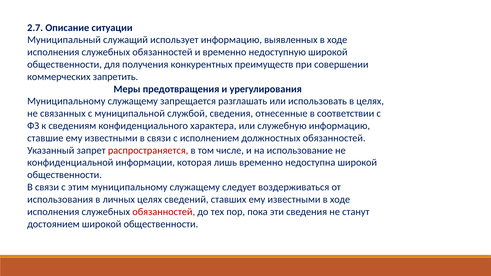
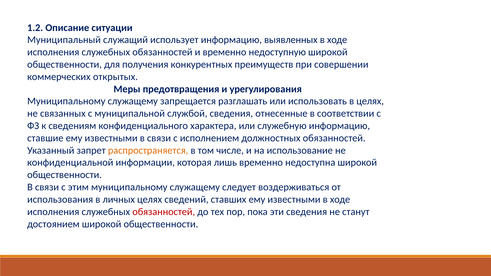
2.7: 2.7 -> 1.2 (35, 28)
запретить: запретить -> открытых (115, 77)
распространяется colour: red -> orange (148, 150)
